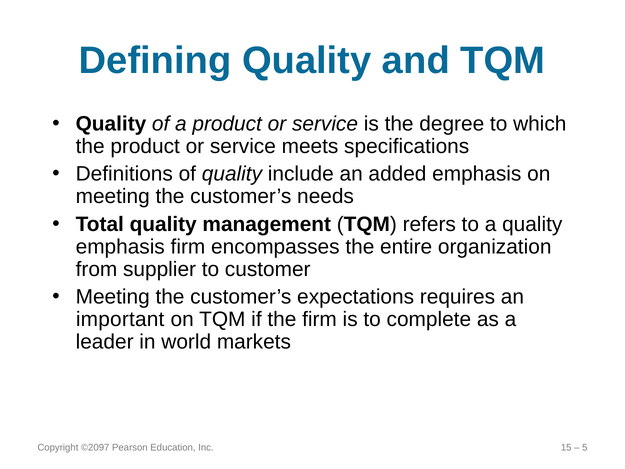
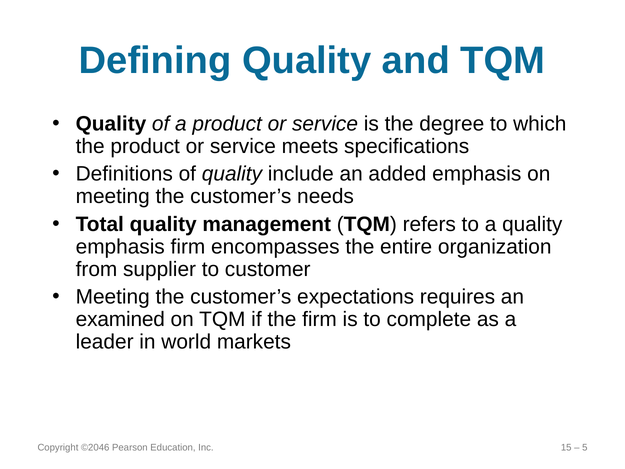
important: important -> examined (120, 319)
©2097: ©2097 -> ©2046 (95, 448)
